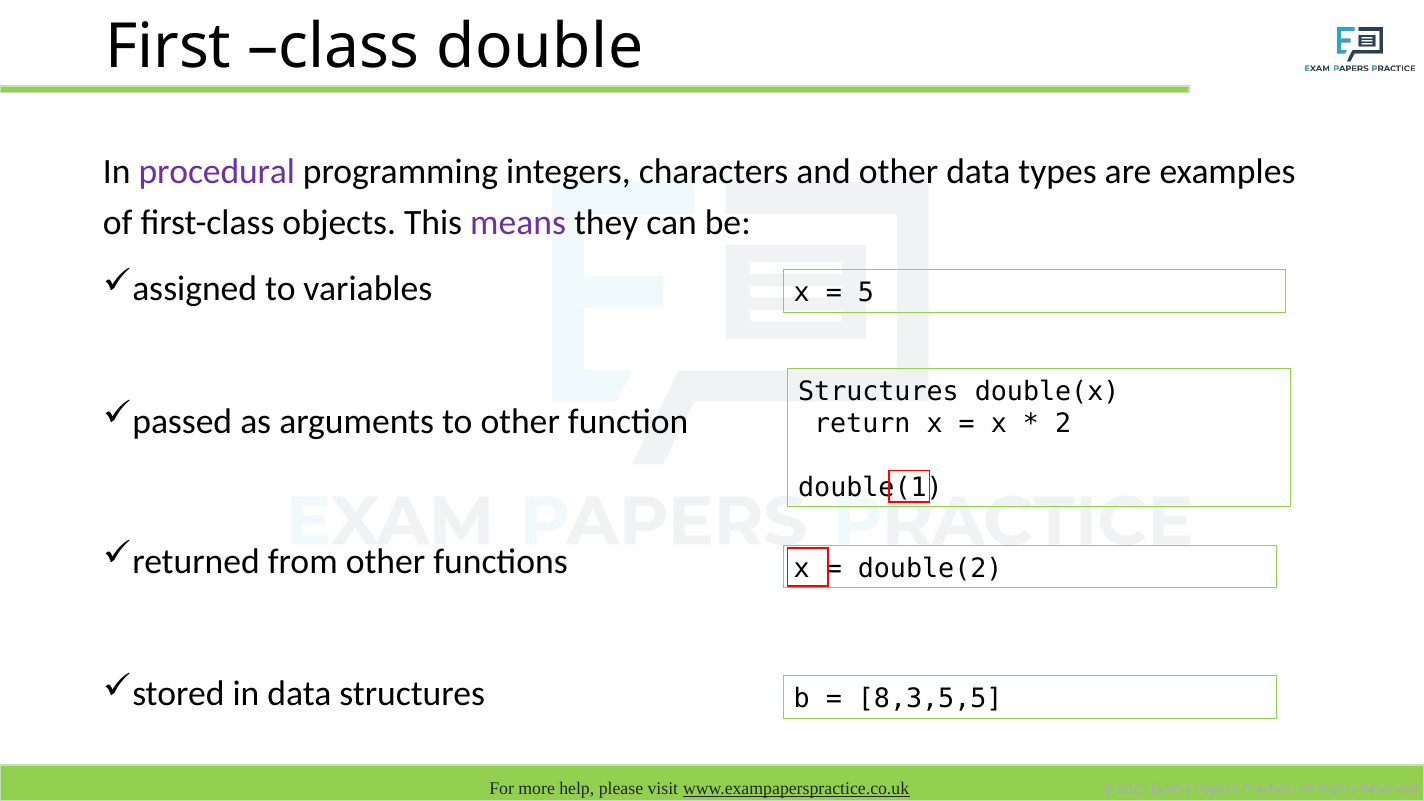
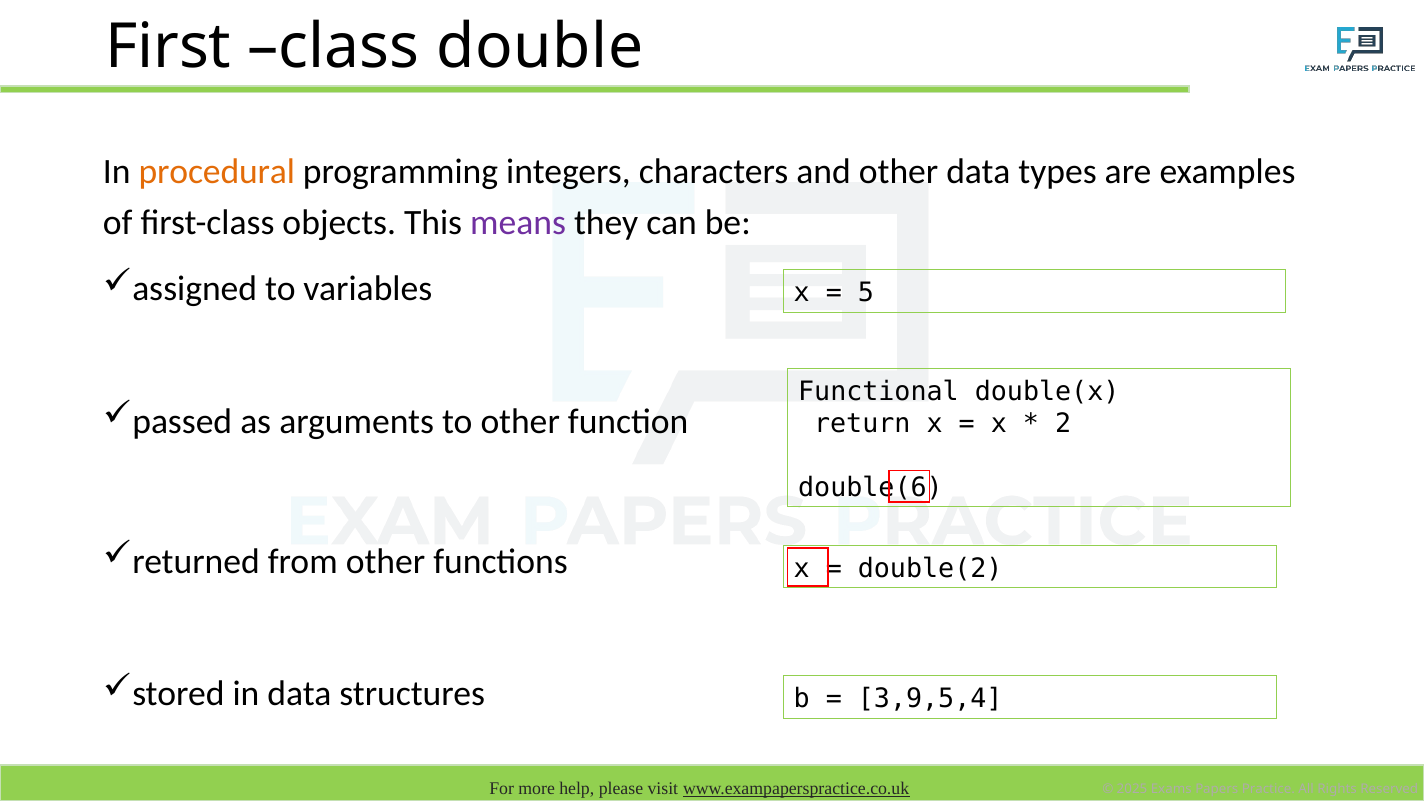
procedural colour: purple -> orange (217, 172)
Structures: Structures -> Functional (878, 391)
double(1: double(1 -> double(6 (870, 487)
8,3,5,5: 8,3,5,5 -> 3,9,5,4 (930, 699)
